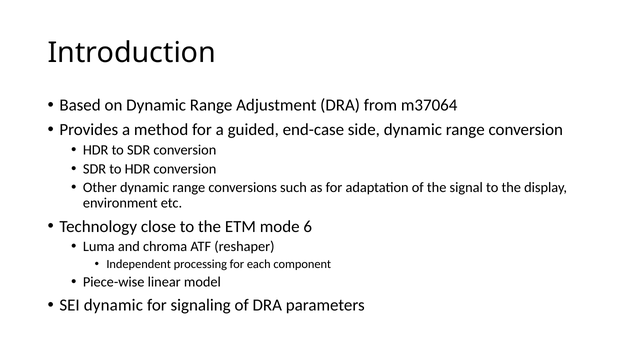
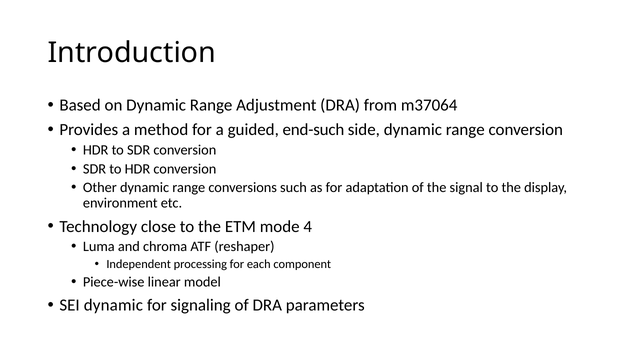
end-case: end-case -> end-such (313, 130)
6: 6 -> 4 (308, 226)
